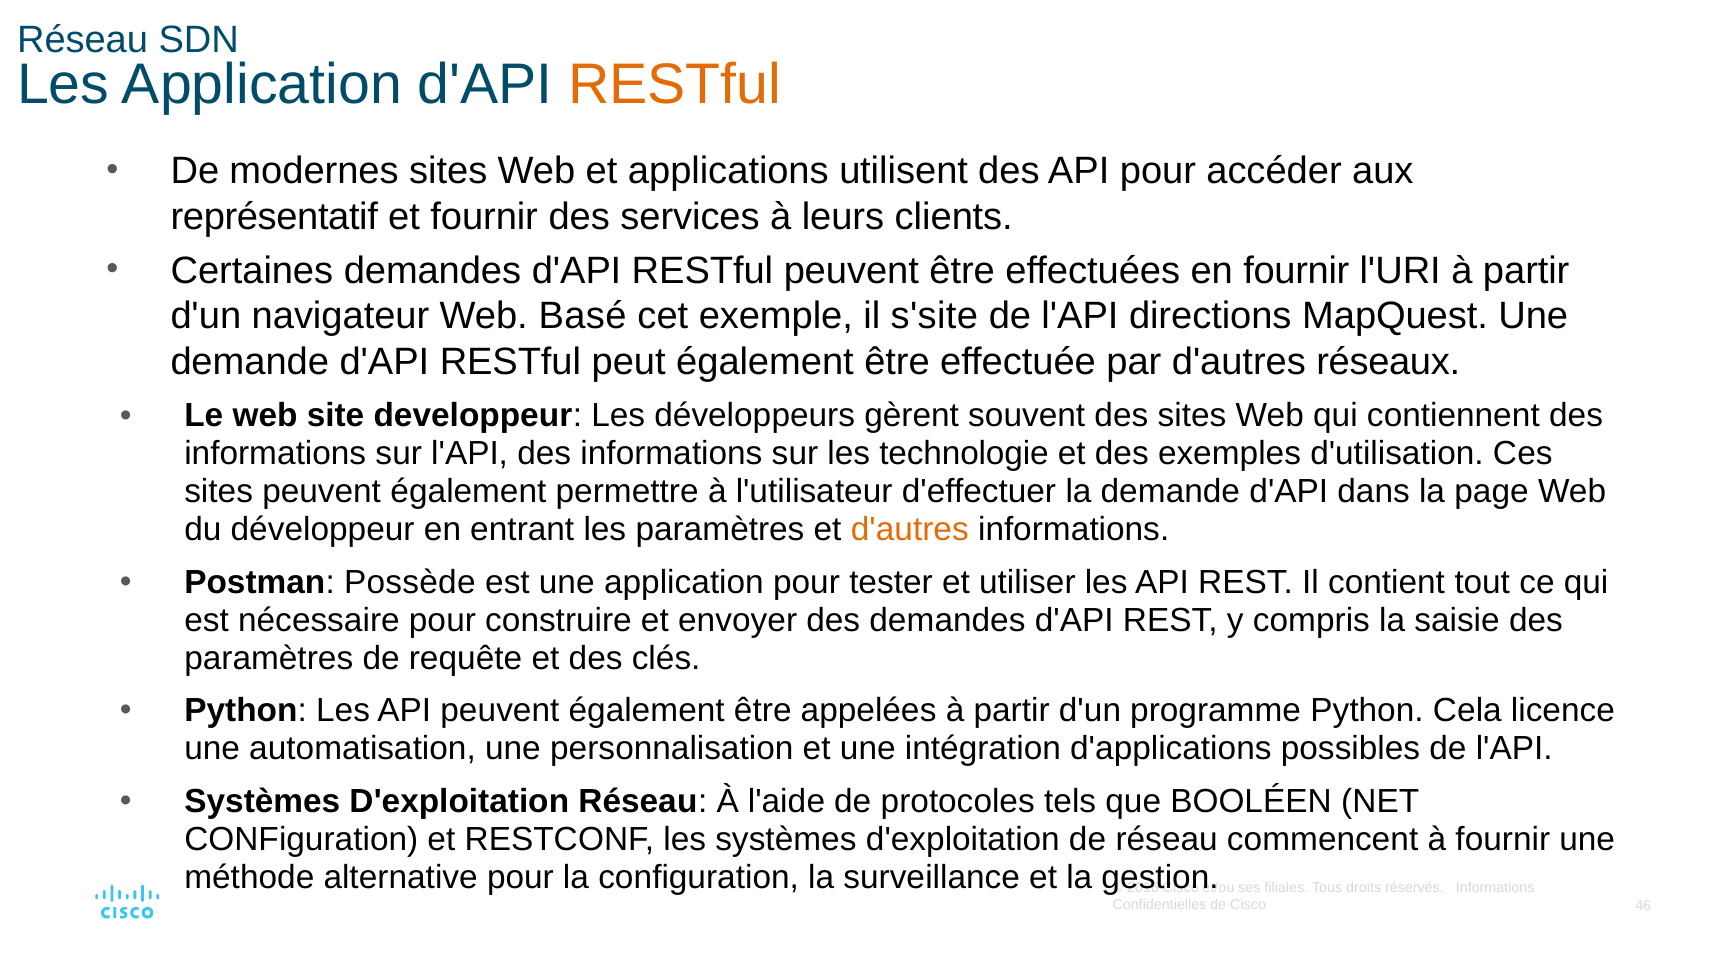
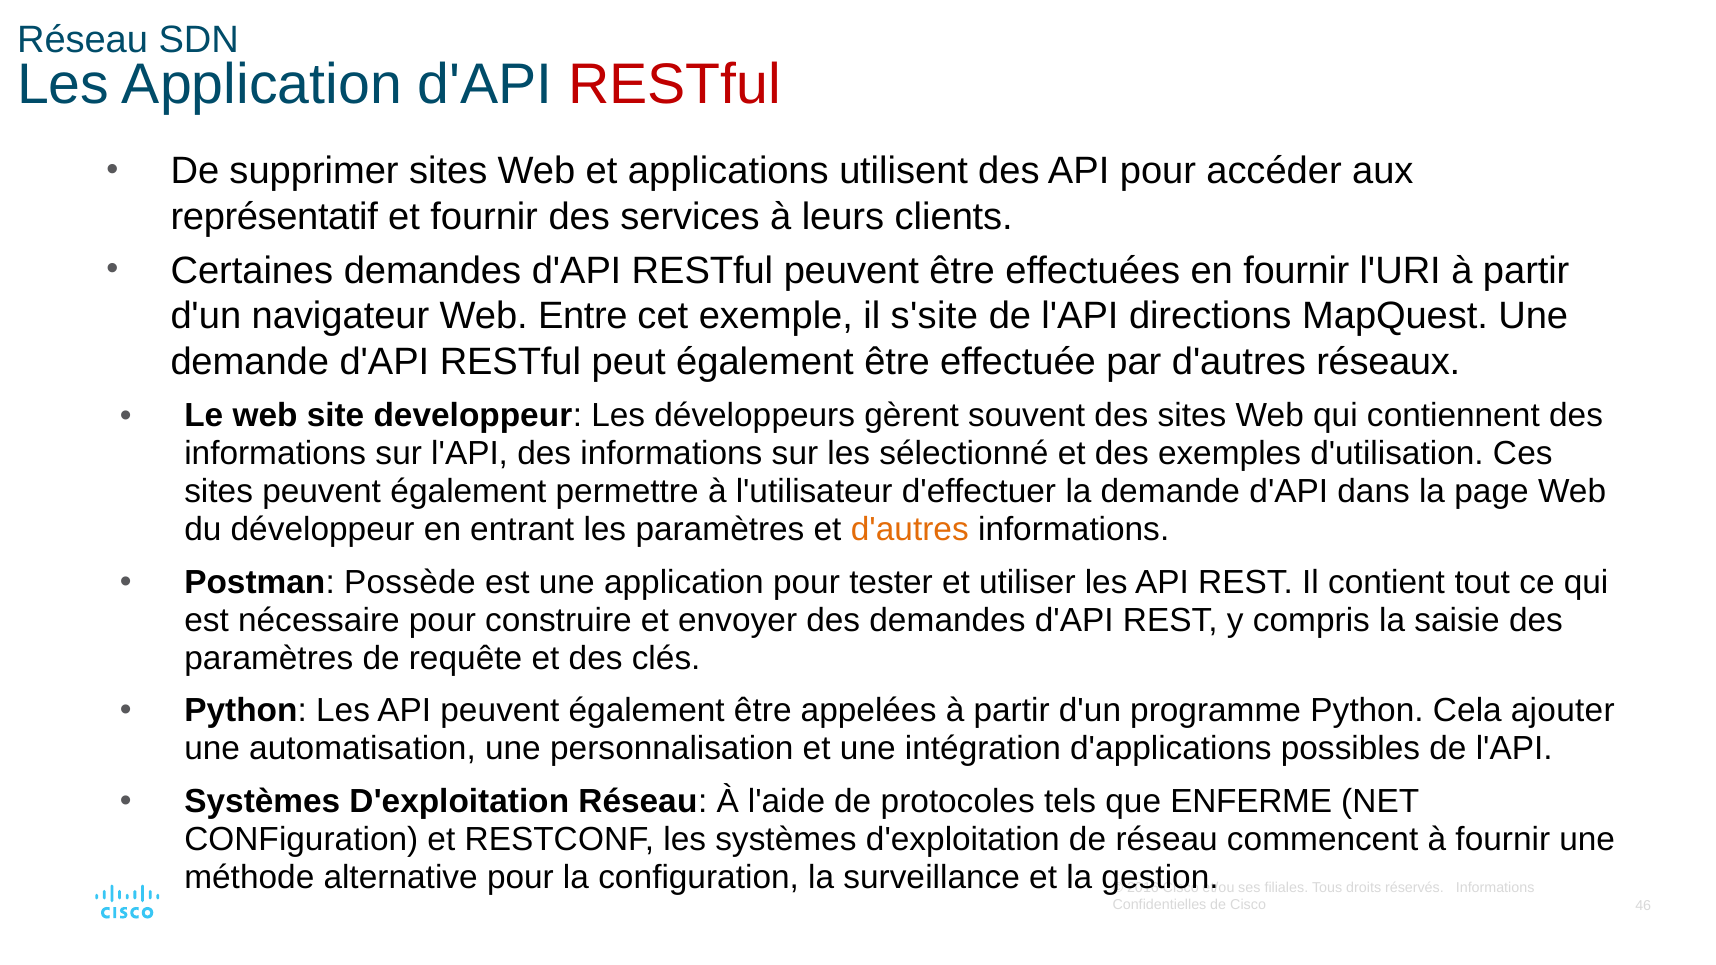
RESTful colour: orange -> red (675, 84)
modernes: modernes -> supprimer (314, 171)
Basé: Basé -> Entre (583, 316)
technologie: technologie -> sélectionné (964, 454)
licence: licence -> ajouter (1563, 711)
BOOLÉEN: BOOLÉEN -> ENFERME (1251, 801)
